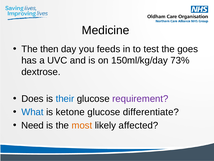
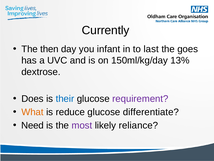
Medicine: Medicine -> Currently (106, 30)
feeds: feeds -> infant (109, 49)
test: test -> last (151, 49)
73%: 73% -> 13% (180, 60)
What colour: blue -> orange (32, 112)
ketone: ketone -> reduce (70, 112)
most colour: orange -> purple (82, 125)
affected: affected -> reliance (138, 125)
